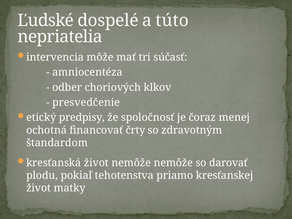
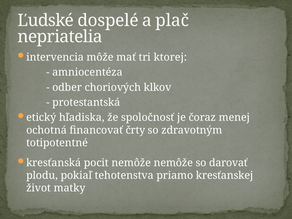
túto: túto -> plač (172, 20)
súčasť: súčasť -> ktorej (170, 57)
presvedčenie: presvedčenie -> protestantská (86, 102)
predpisy: predpisy -> hľadiska (82, 117)
štandardom: štandardom -> totipotentné (57, 143)
kresťanská život: život -> pocit (96, 163)
